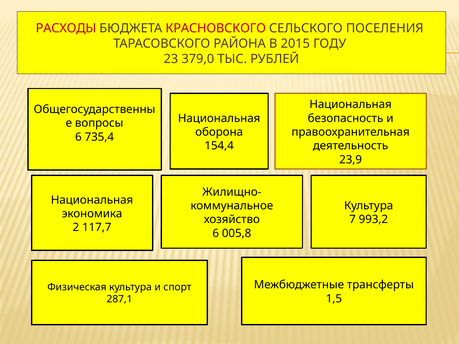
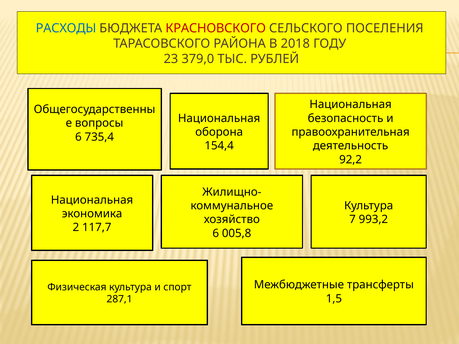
РАСХОДЫ colour: red -> blue (66, 28)
2015: 2015 -> 2018 (295, 44)
23,9: 23,9 -> 92,2 (351, 160)
